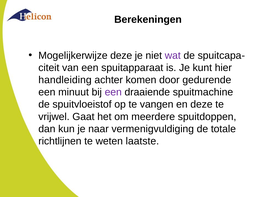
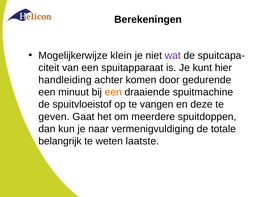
Mogelijkerwijze deze: deze -> klein (121, 56)
een colour: purple -> orange (113, 92)
vrijwel: vrijwel -> geven (54, 117)
richtlijnen: richtlijnen -> belangrijk (60, 141)
